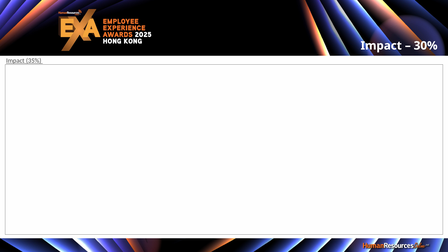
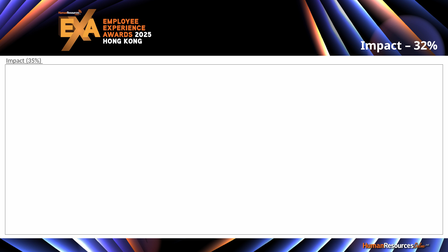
30%: 30% -> 32% (426, 46)
